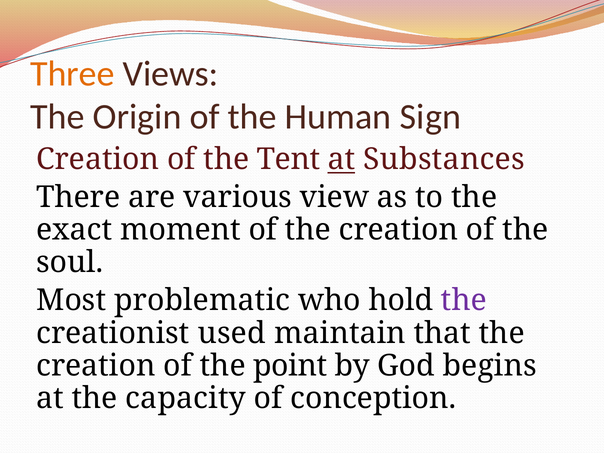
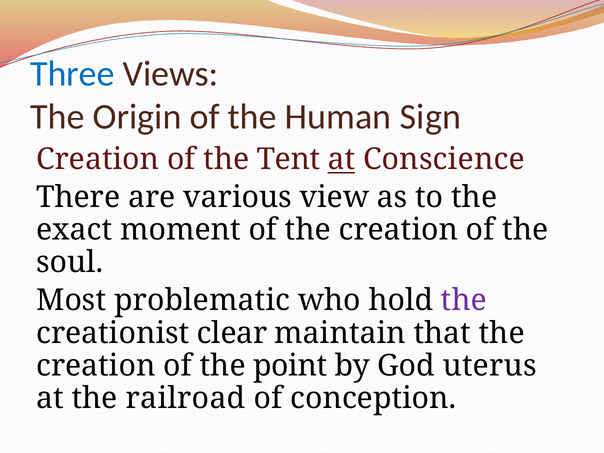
Three colour: orange -> blue (72, 74)
Substances: Substances -> Conscience (444, 159)
used: used -> clear (232, 333)
begins: begins -> uterus (490, 366)
capacity: capacity -> railroad (186, 398)
